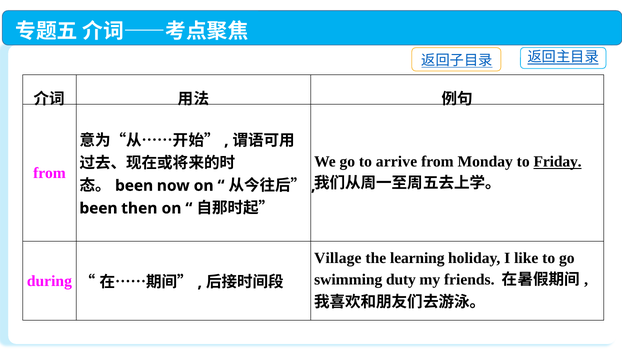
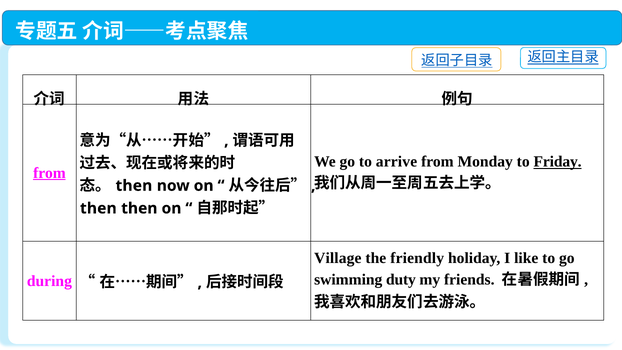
from underline: none -> present (49, 173)
been: been -> then (134, 186)
been: been -> then (98, 208)
learning: learning -> friendly (417, 258)
